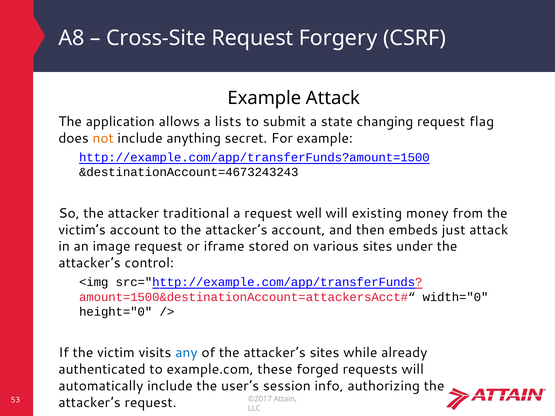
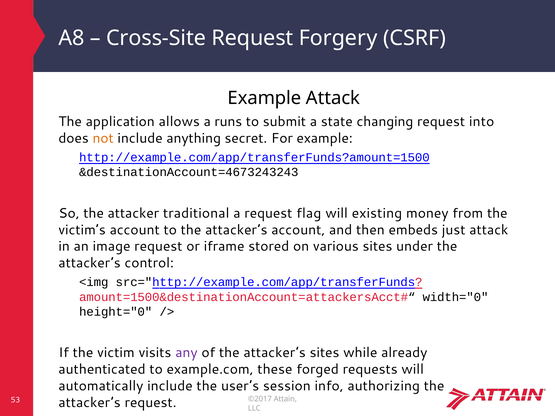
lists: lists -> runs (228, 122)
flag: flag -> into (482, 122)
well: well -> flag (309, 213)
any colour: blue -> purple (186, 353)
